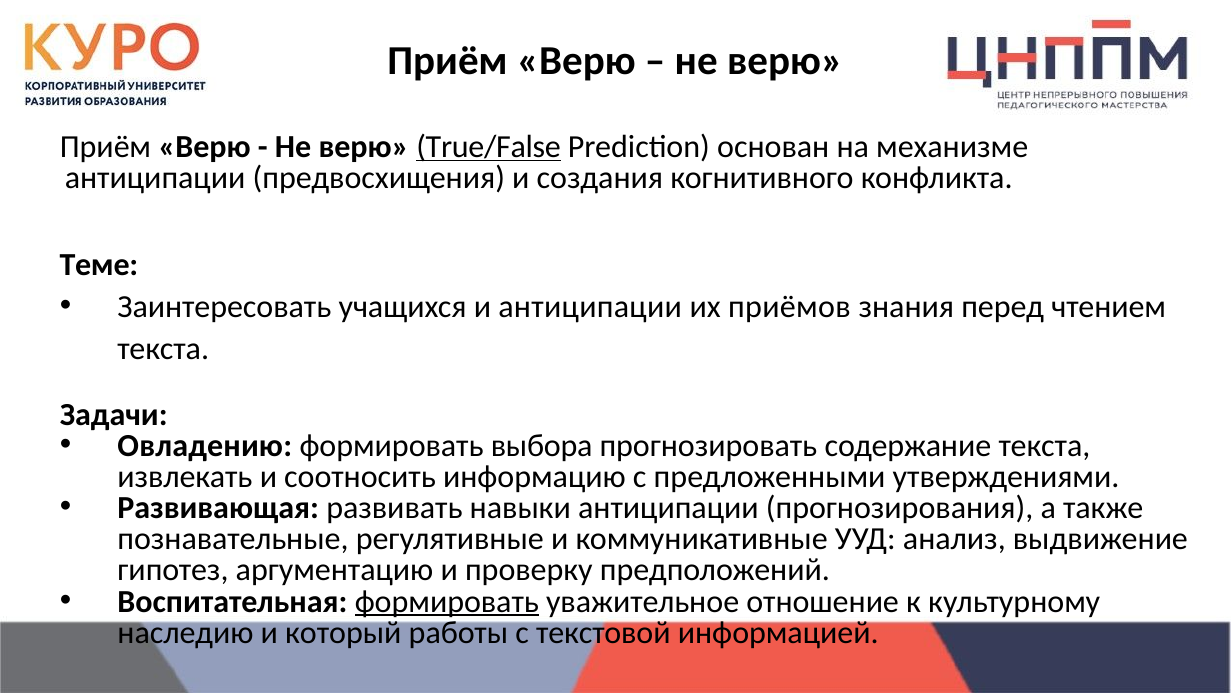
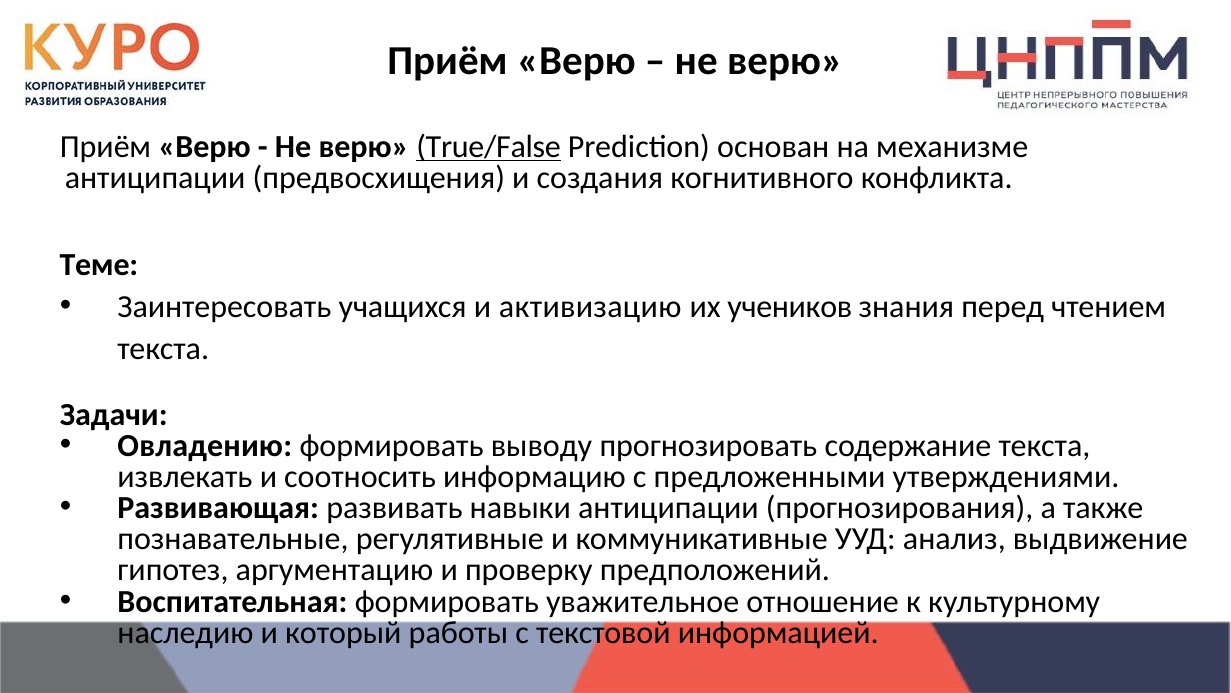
и антиципации: антиципации -> активизацию (590, 307)
приёмов: приёмов -> учеников (790, 307)
выбора: выбора -> выводу (542, 445)
формировать underline: present -> none (447, 601)
